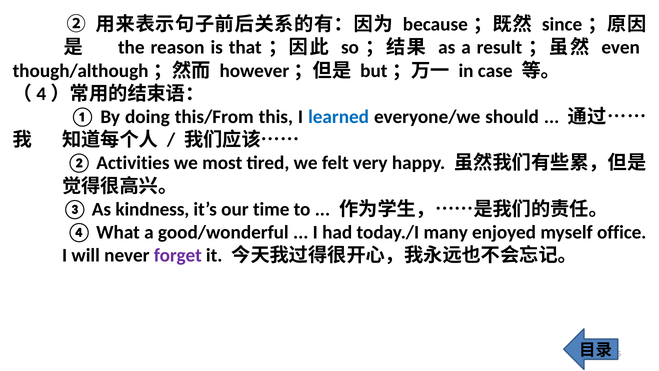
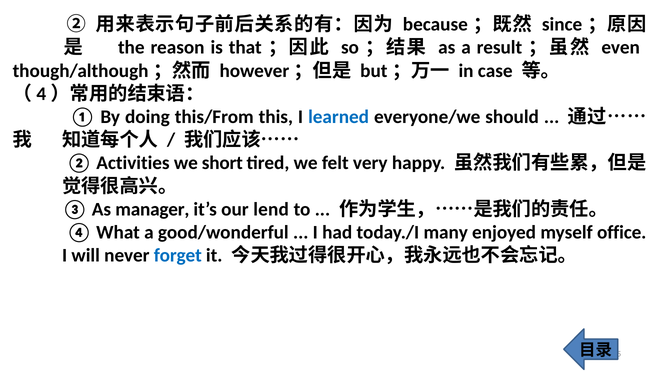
most: most -> short (222, 163)
kindness: kindness -> manager (152, 209)
time: time -> lend (271, 209)
forget colour: purple -> blue (178, 255)
